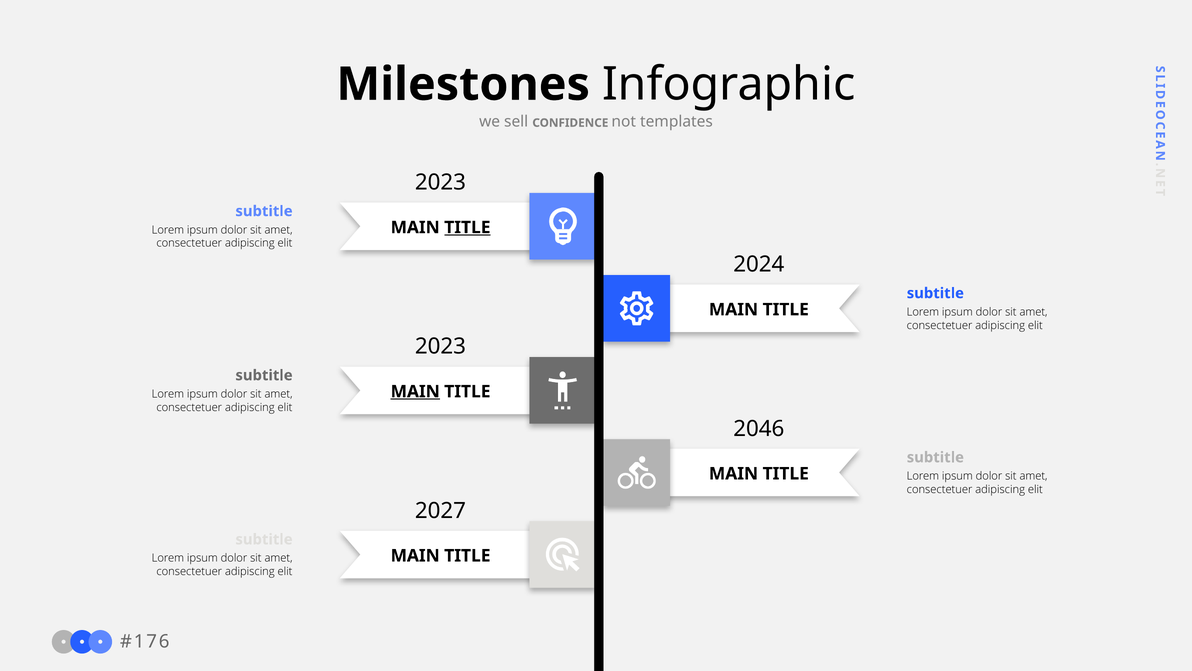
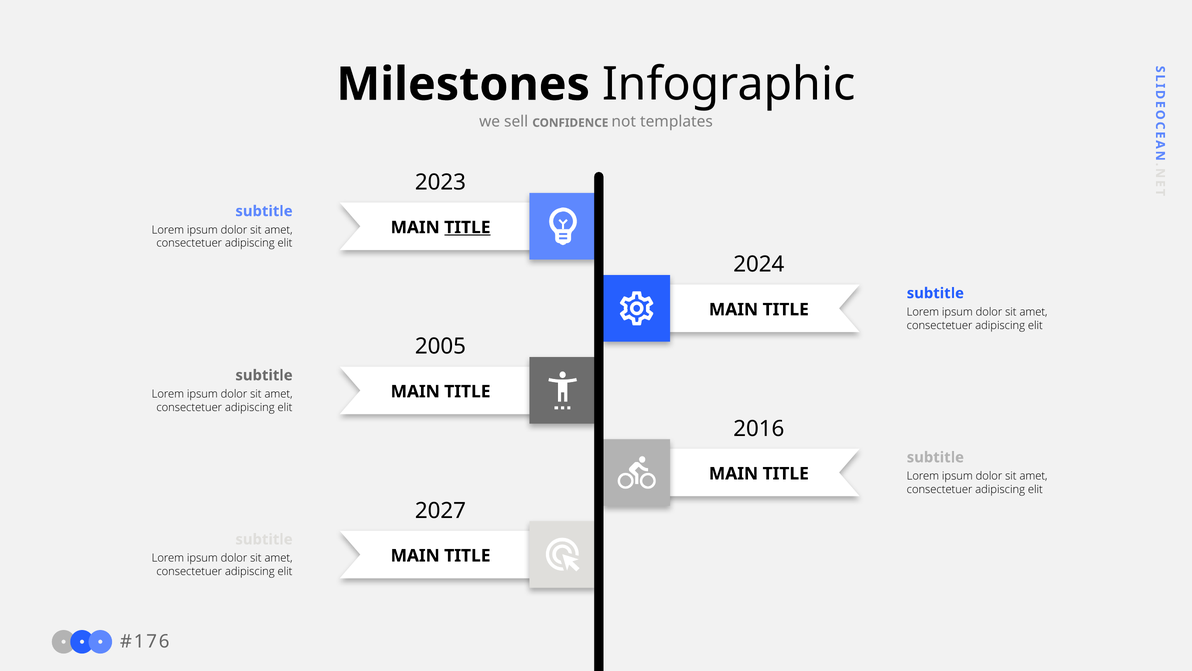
2023: 2023 -> 2005 (440, 346)
MAIN underline: present -> none (415, 391)
2046: 2046 -> 2016 (759, 428)
